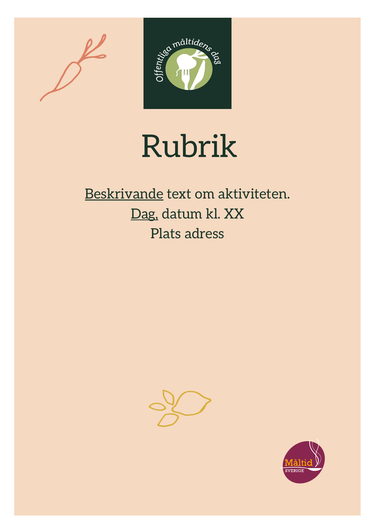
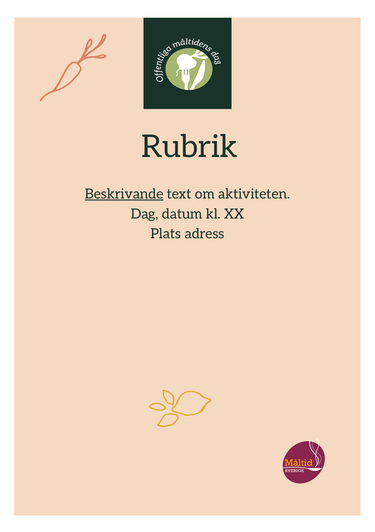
Dag underline: present -> none (145, 214)
